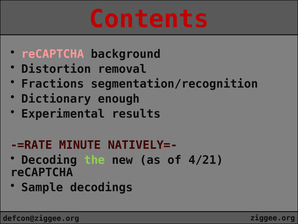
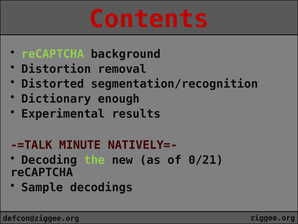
reCAPTCHA colour: pink -> light green (53, 54)
Fractions: Fractions -> Distorted (53, 84)
-=RATE: -=RATE -> -=TALK (31, 145)
4/21: 4/21 -> 0/21 (206, 160)
